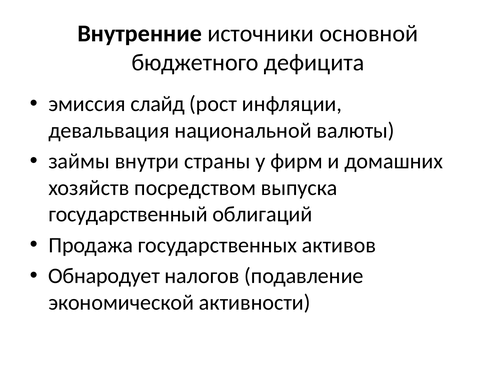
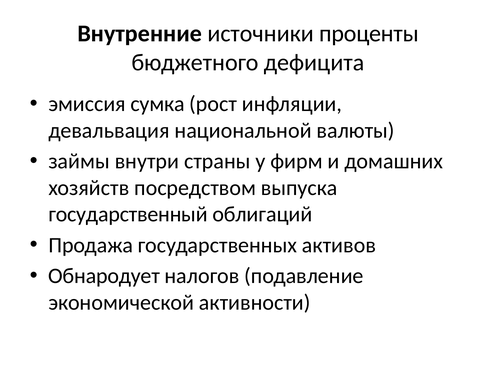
основной: основной -> проценты (369, 34)
слайд: слайд -> сумка (158, 104)
